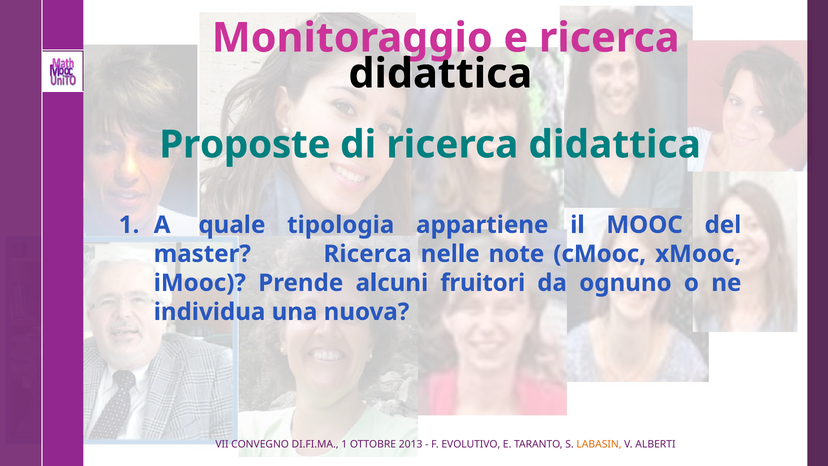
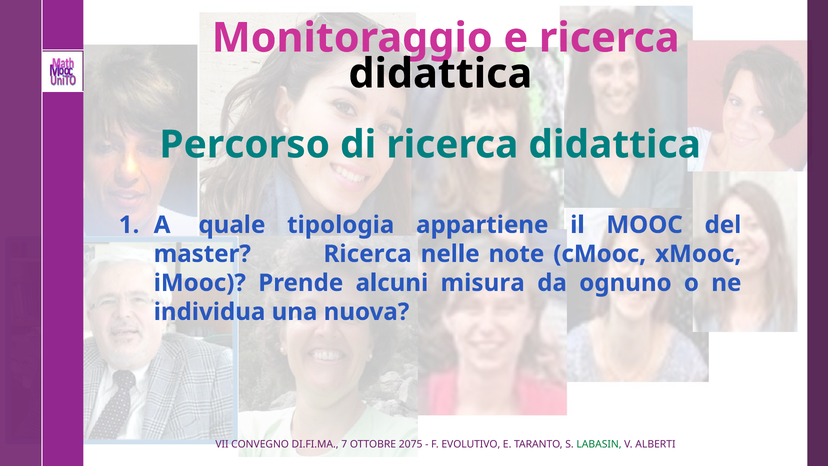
Proposte: Proposte -> Percorso (245, 145)
fruitori: fruitori -> misura (483, 283)
DI.FI.MA 1: 1 -> 7 (344, 444)
2013: 2013 -> 2075 (411, 444)
LABASIN colour: orange -> green (599, 444)
